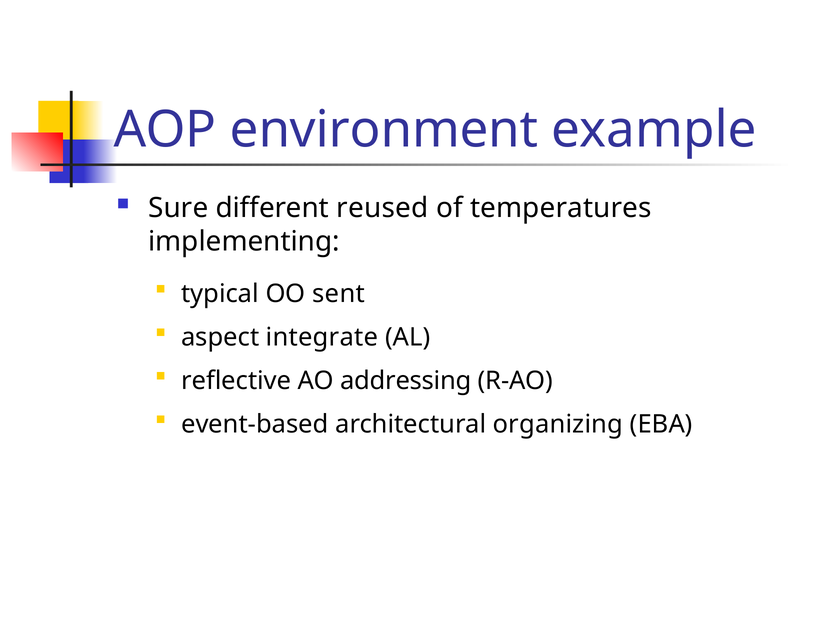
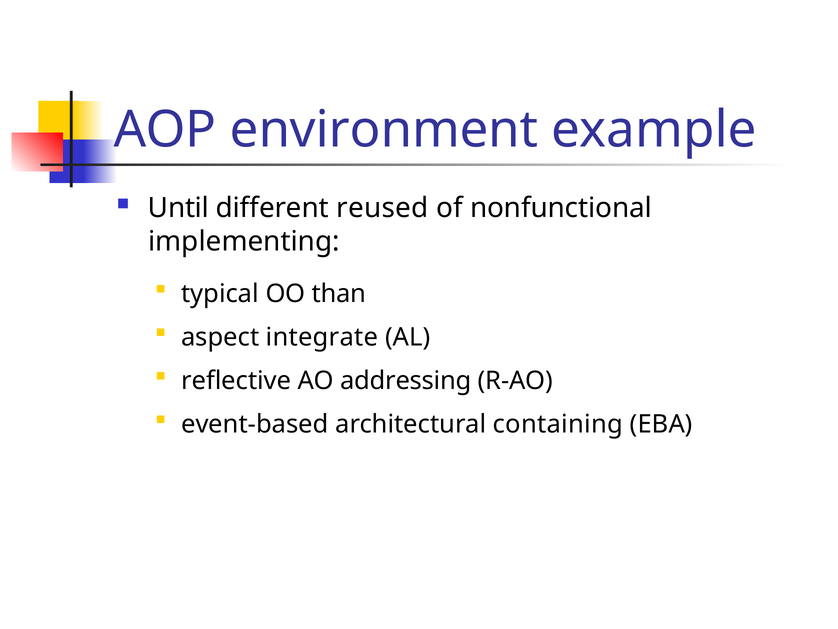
Sure: Sure -> Until (178, 208)
temperatures: temperatures -> nonfunctional (561, 208)
sent: sent -> than (339, 294)
organizing: organizing -> containing (558, 424)
